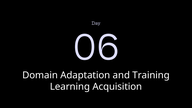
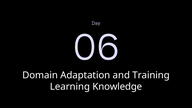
Acquisition: Acquisition -> Knowledge (117, 87)
